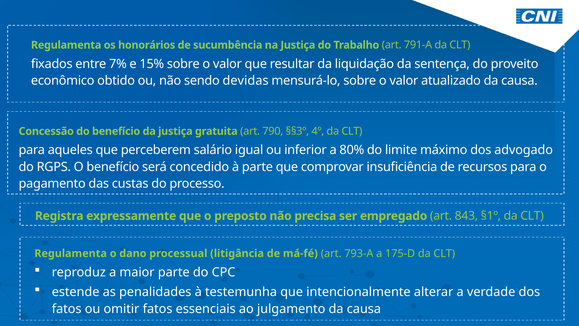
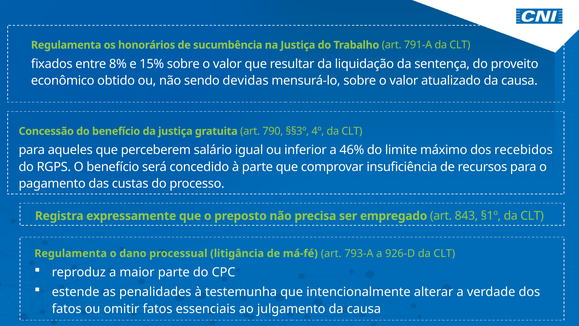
7%: 7% -> 8% (118, 64)
80%: 80% -> 46% (352, 150)
advogado: advogado -> recebidos (524, 150)
175-D: 175-D -> 926-D (400, 253)
